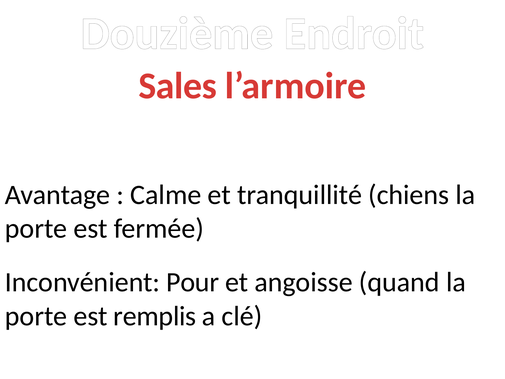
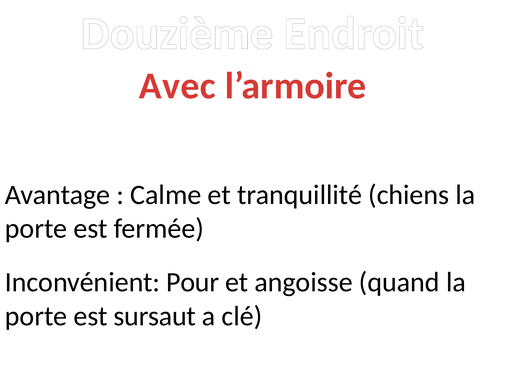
Sales: Sales -> Avec (177, 86)
remplis: remplis -> sursaut (155, 316)
